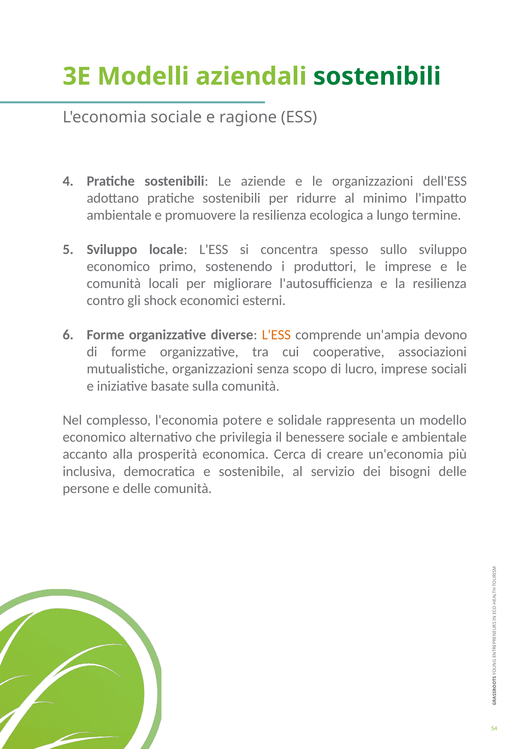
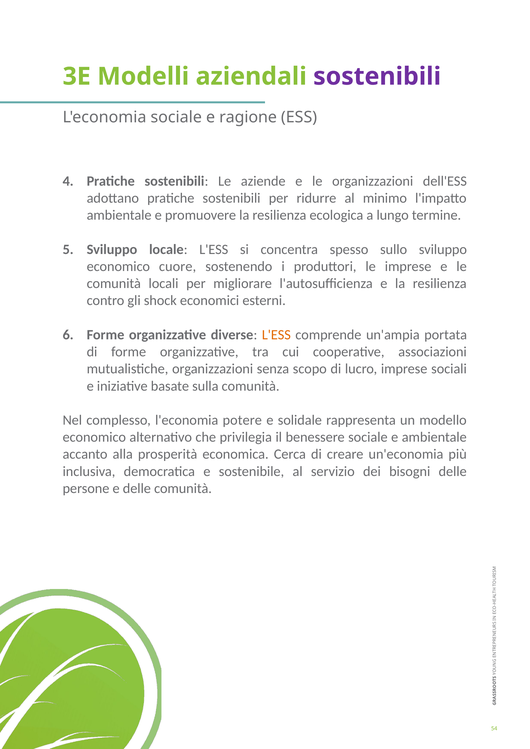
sostenibili colour: green -> purple (377, 76)
primo: primo -> cuore (178, 267)
devono: devono -> portata (446, 335)
